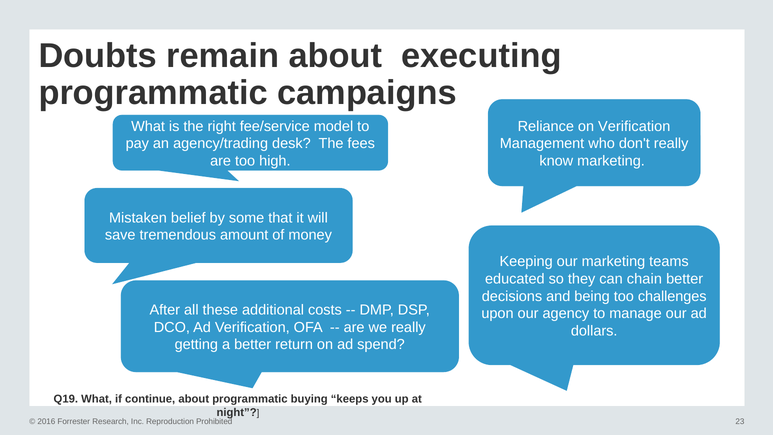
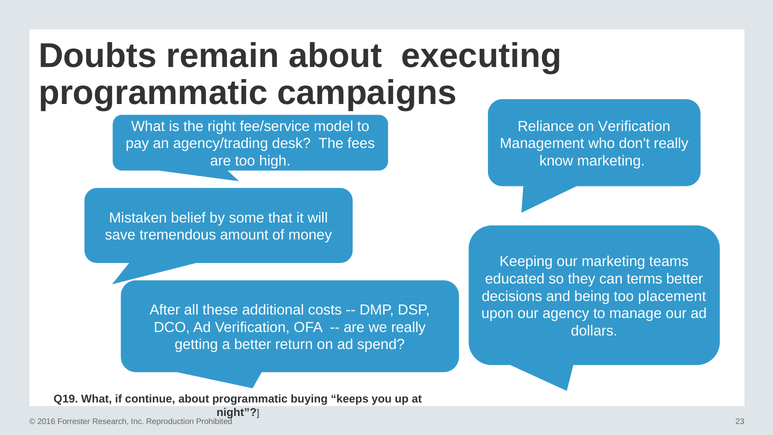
chain: chain -> terms (645, 279)
challenges: challenges -> placement (672, 296)
